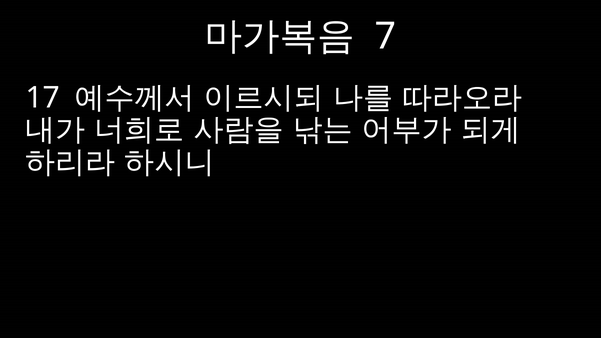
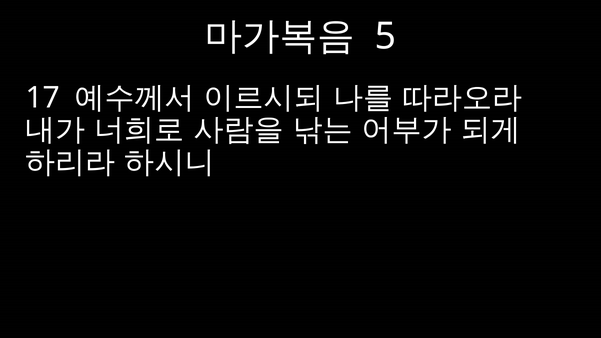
7: 7 -> 5 (386, 36)
